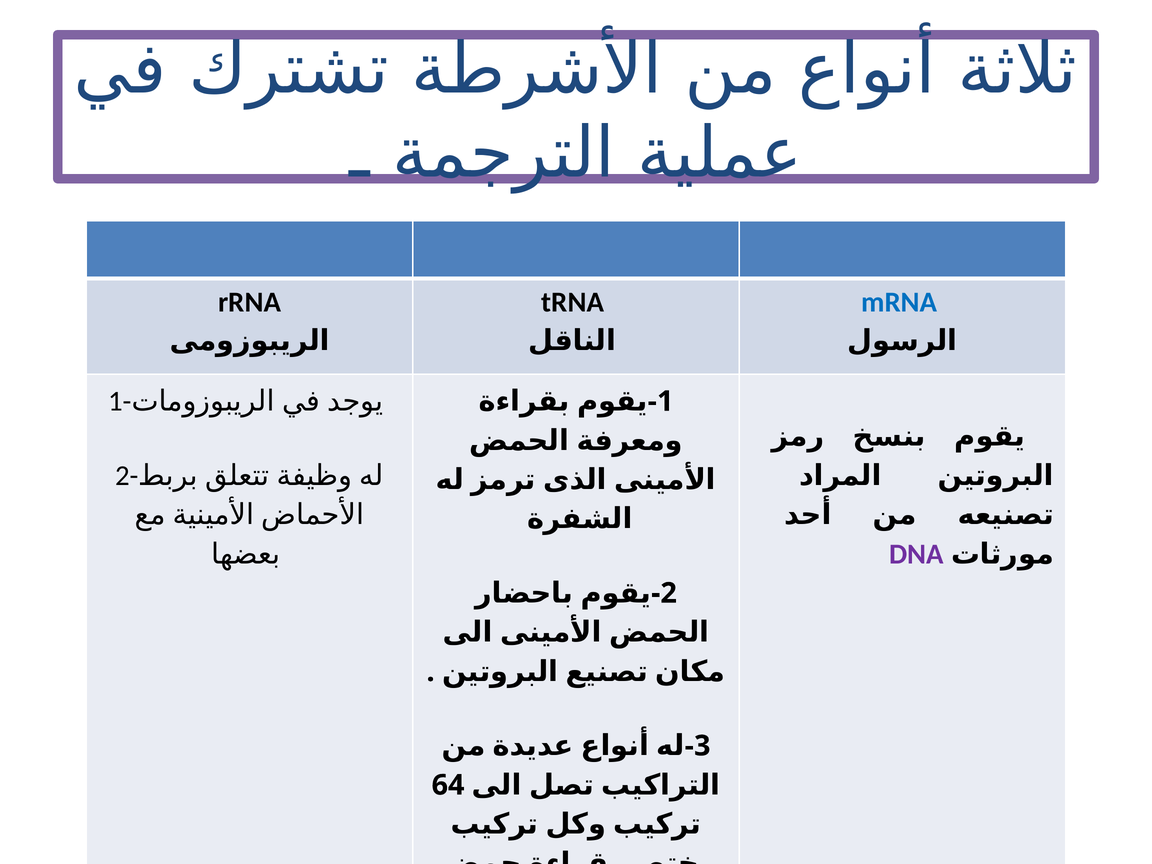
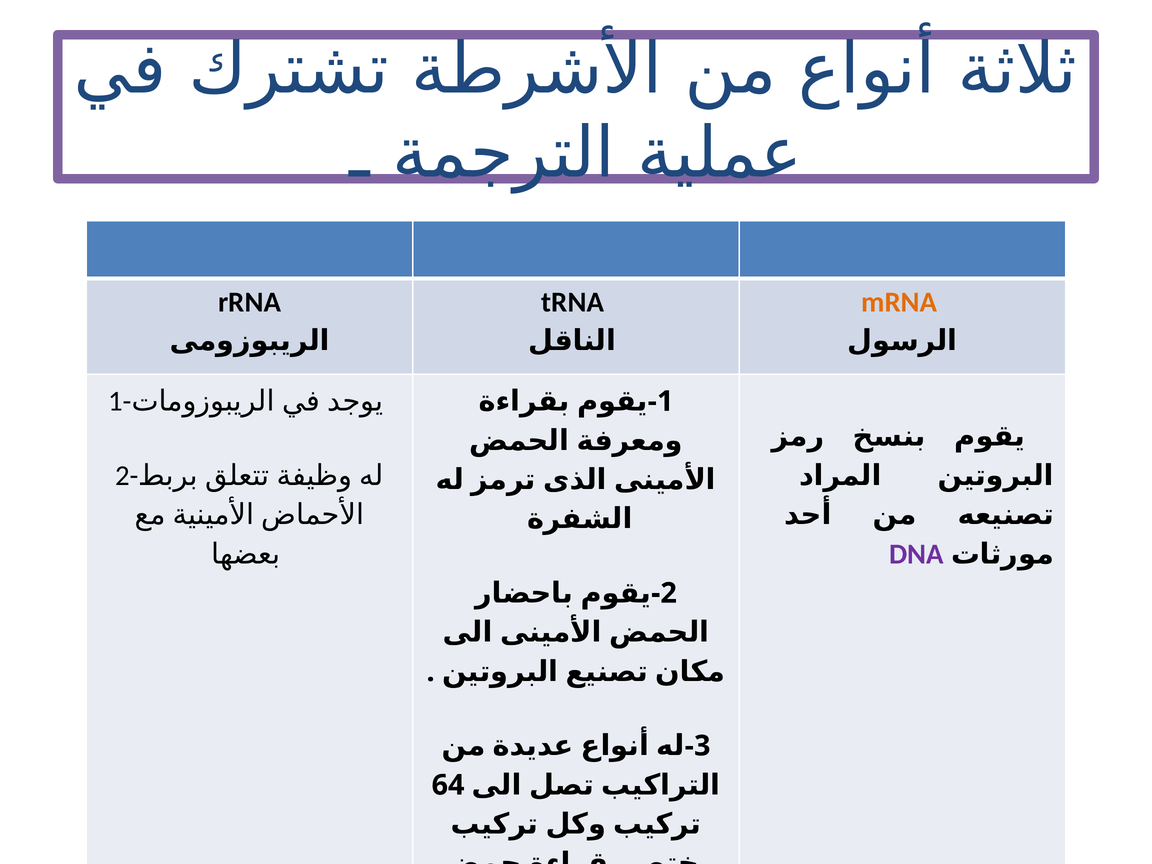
mRNA colour: blue -> orange (899, 302)
